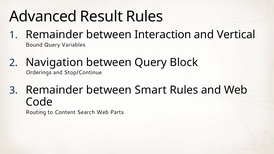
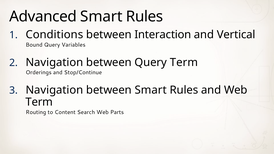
Advanced Result: Result -> Smart (101, 17)
Remainder: Remainder -> Conditions (54, 35)
Query Block: Block -> Term (184, 62)
Remainder: Remainder -> Navigation (54, 90)
Code: Code -> Term (39, 102)
